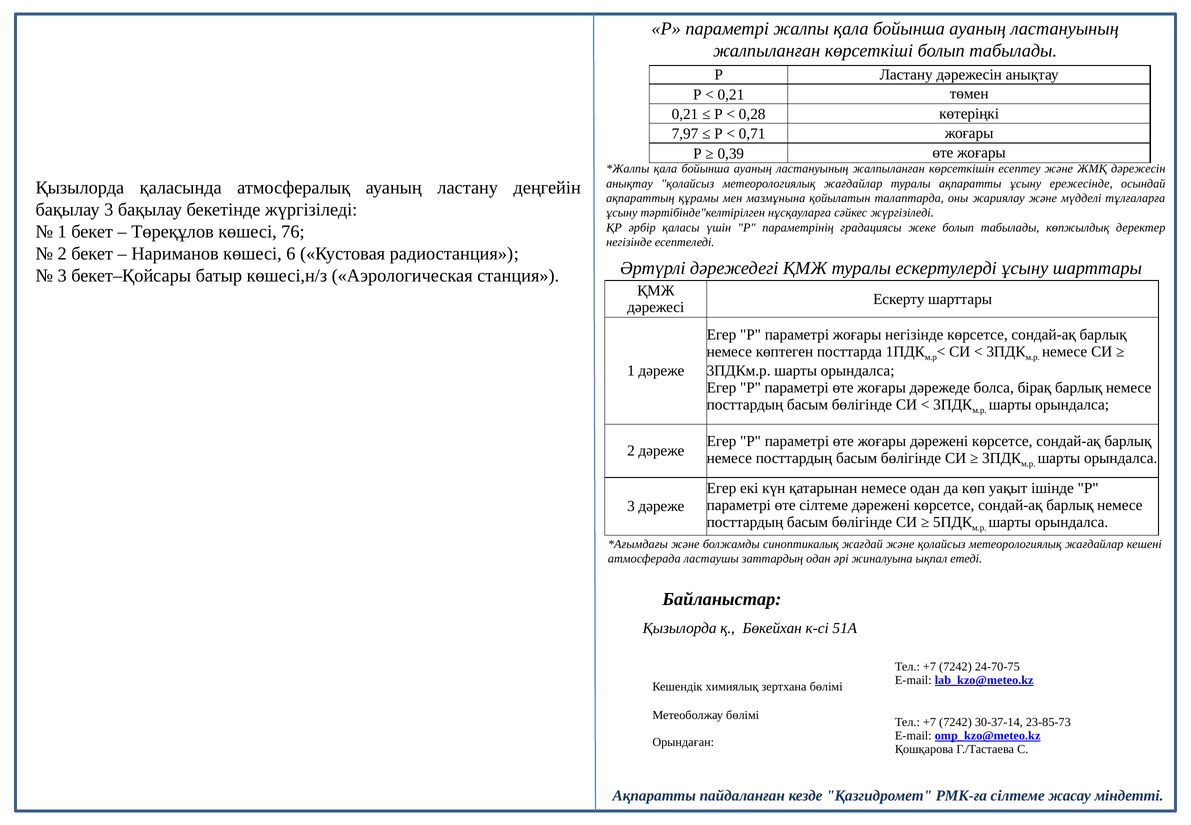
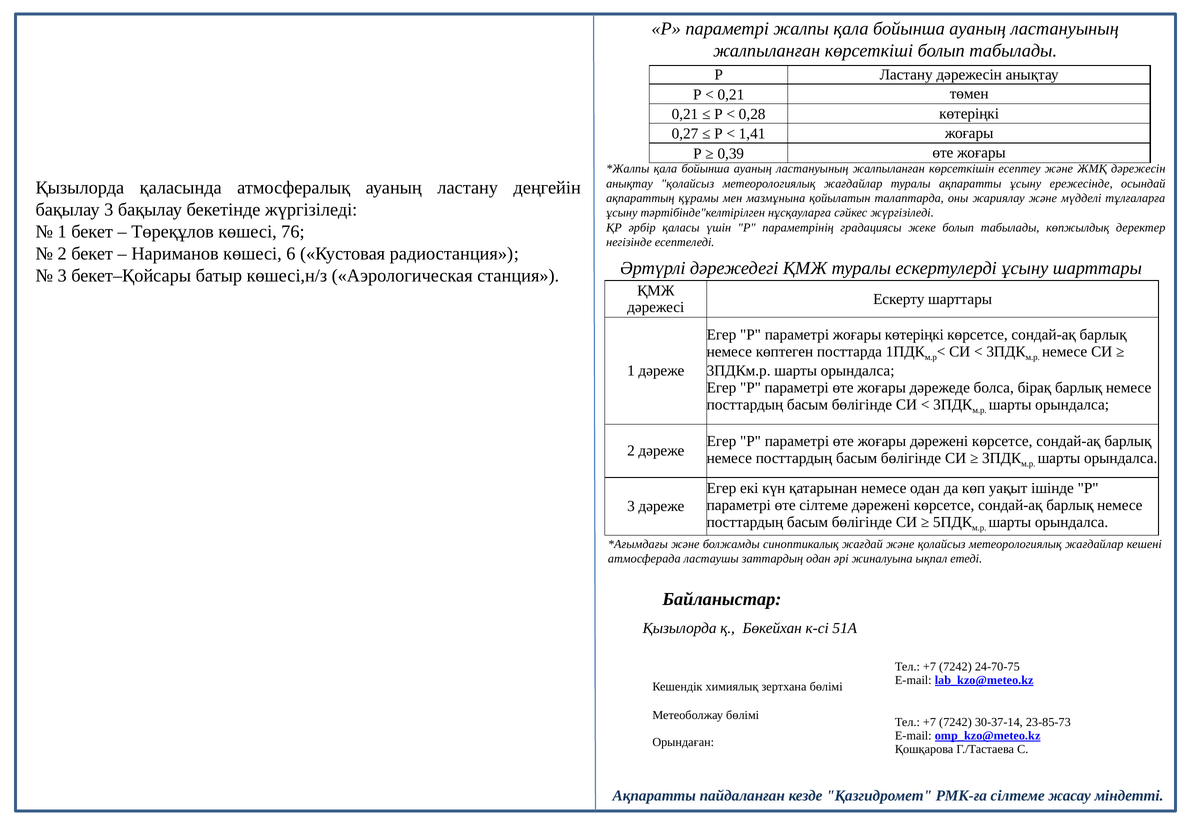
7,97: 7,97 -> 0,27 (685, 134)
0,71: 0,71 -> 1,41 (752, 134)
жоғары негізінде: негізінде -> көтеріңкі (914, 334)
